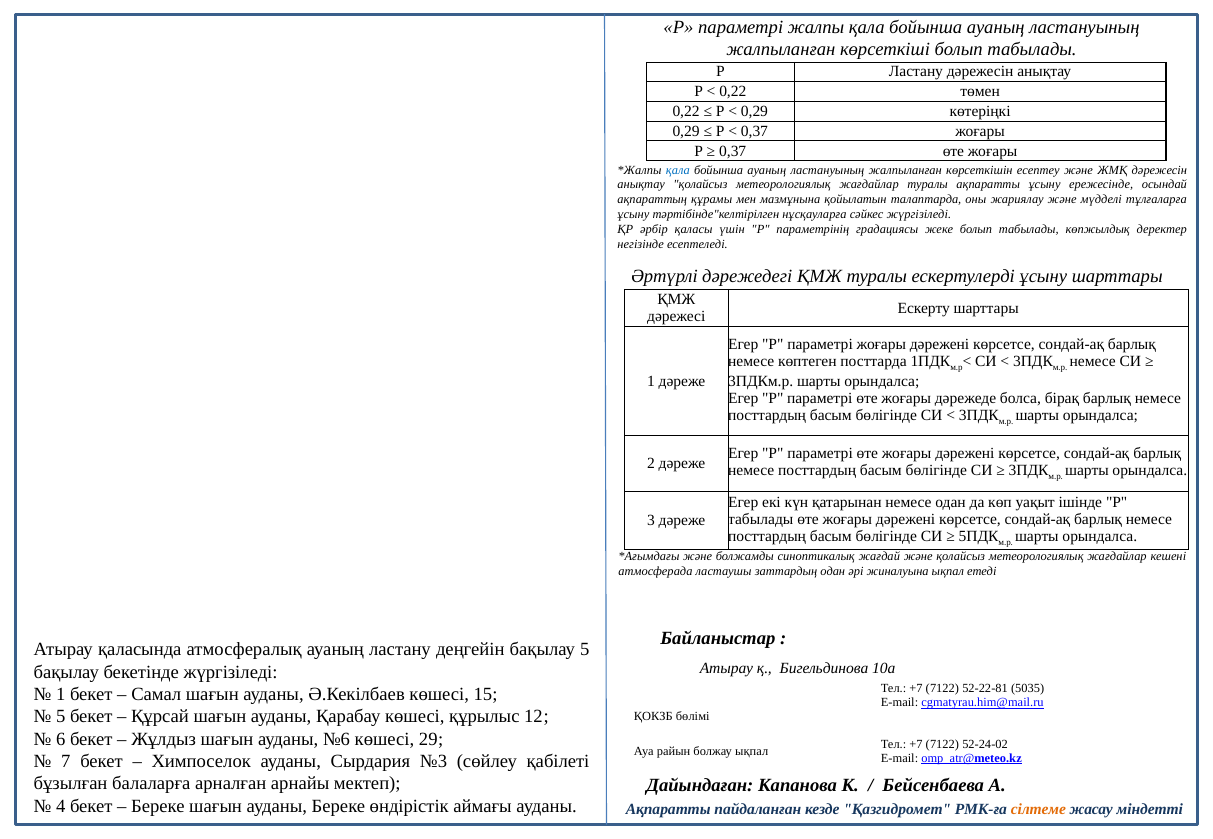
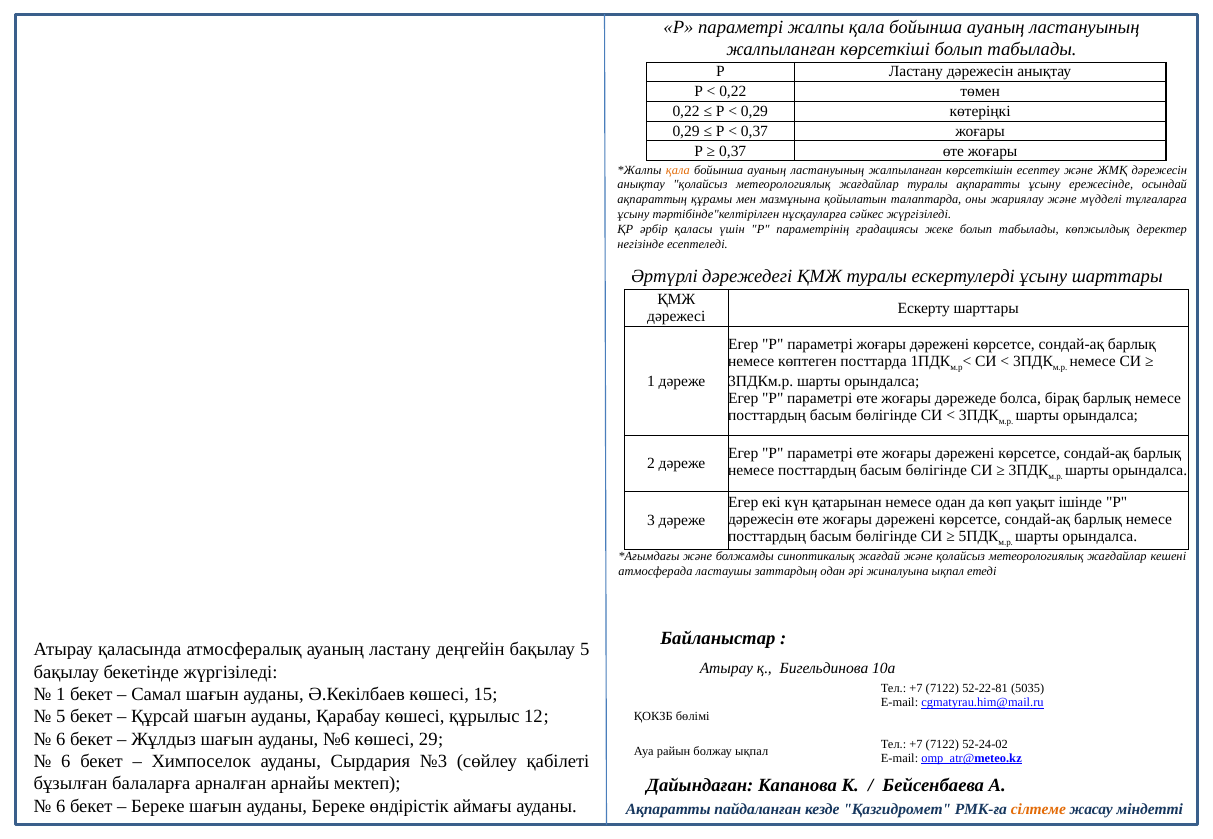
қала colour: blue -> orange (678, 170)
табылады: табылады -> дәрежесін (761, 520)
7: 7 -> 6 (66, 762)
4: 4 -> 6 (61, 807)
